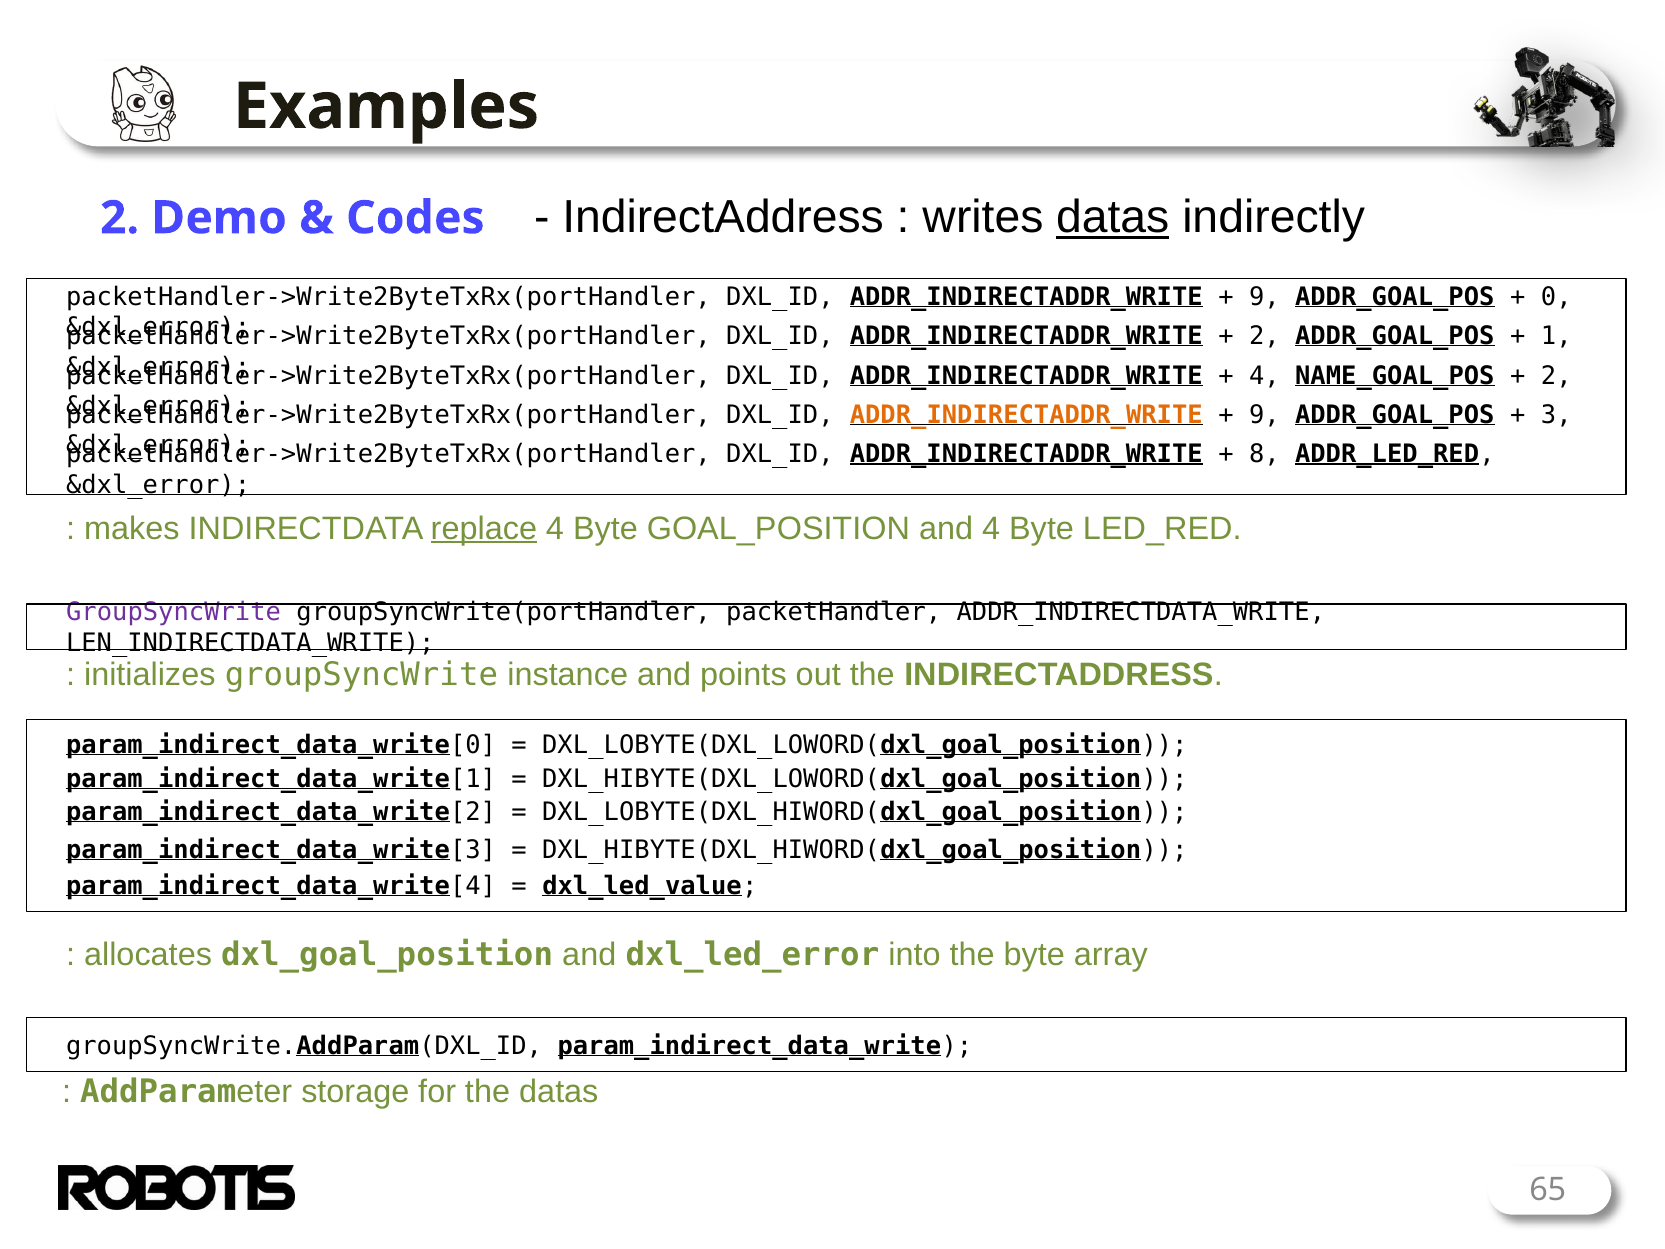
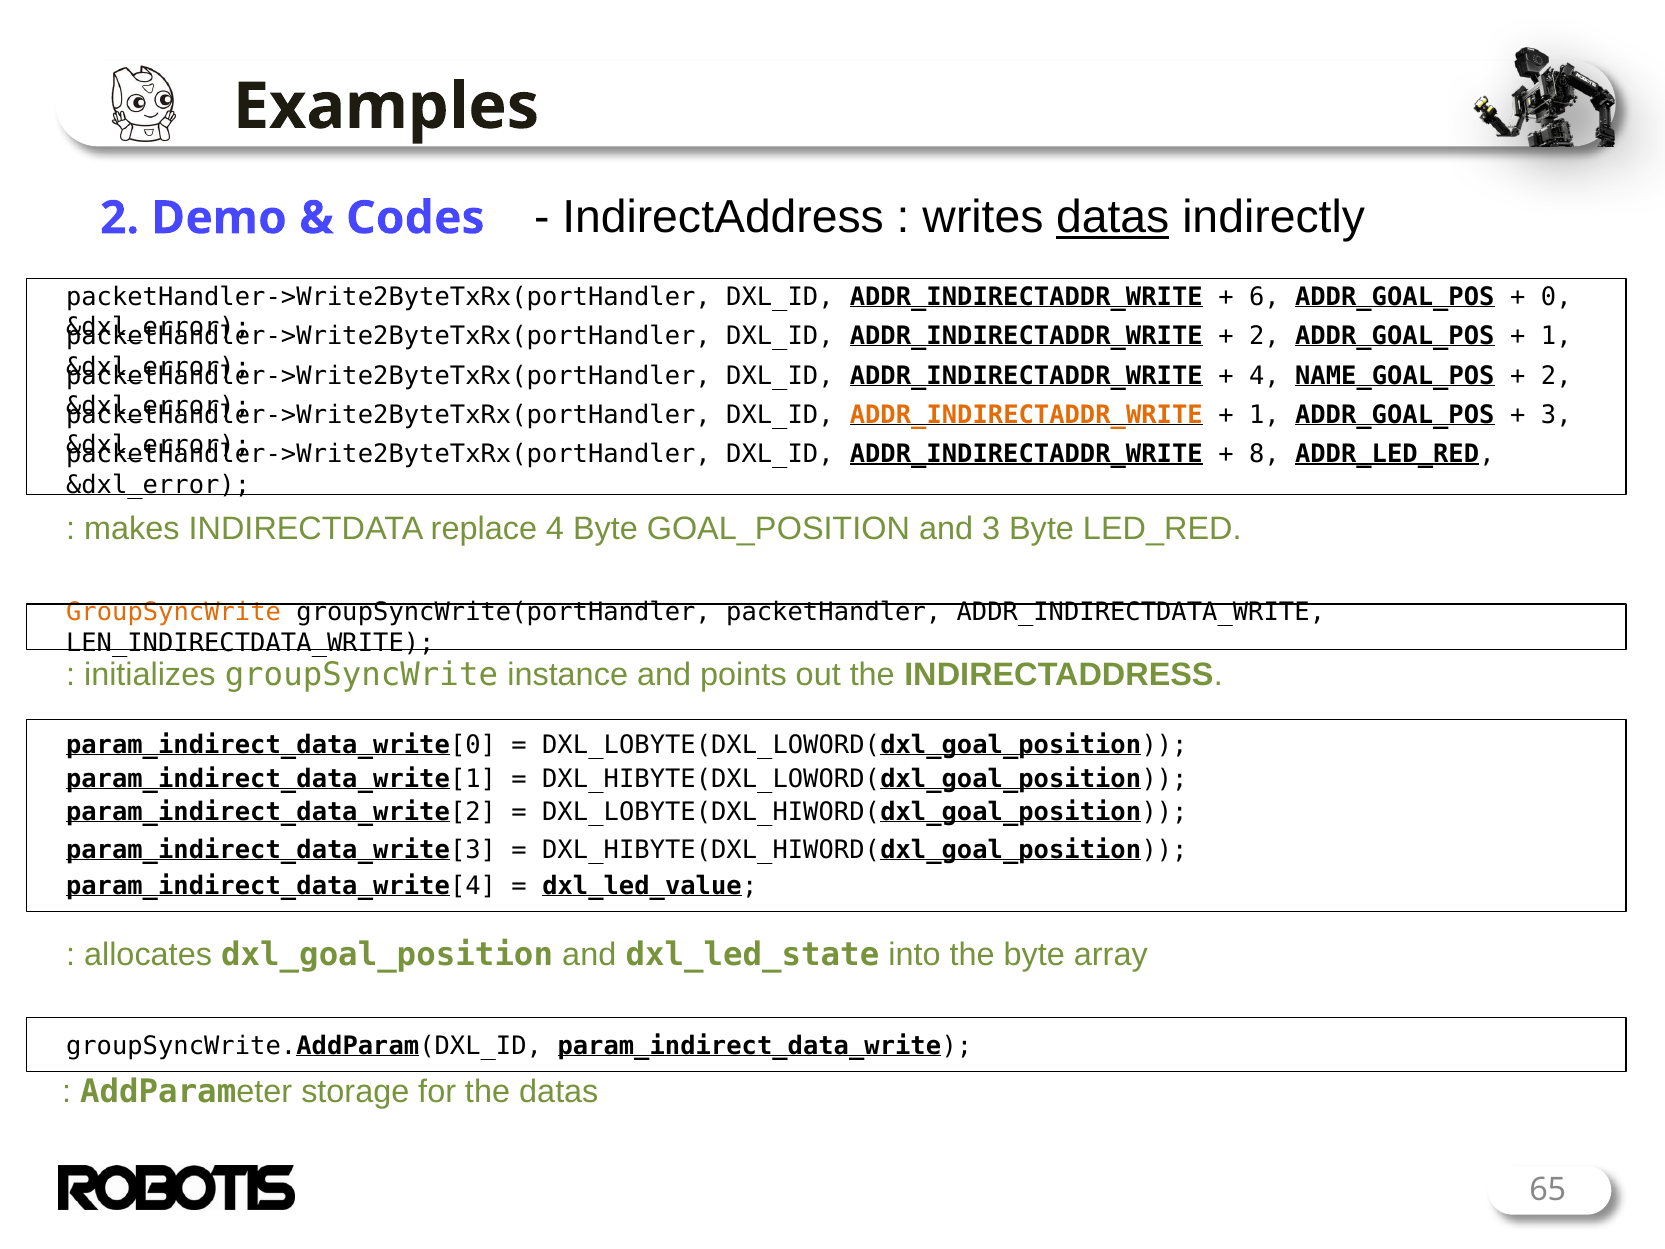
9: 9 -> 6 (1264, 297)
9: 9 -> 1 (1264, 415)
replace underline: present -> none (484, 528)
and 4: 4 -> 3 (991, 528)
GroupSyncWrite colour: purple -> orange (174, 612)
dxl_led_error: dxl_led_error -> dxl_led_state (752, 954)
